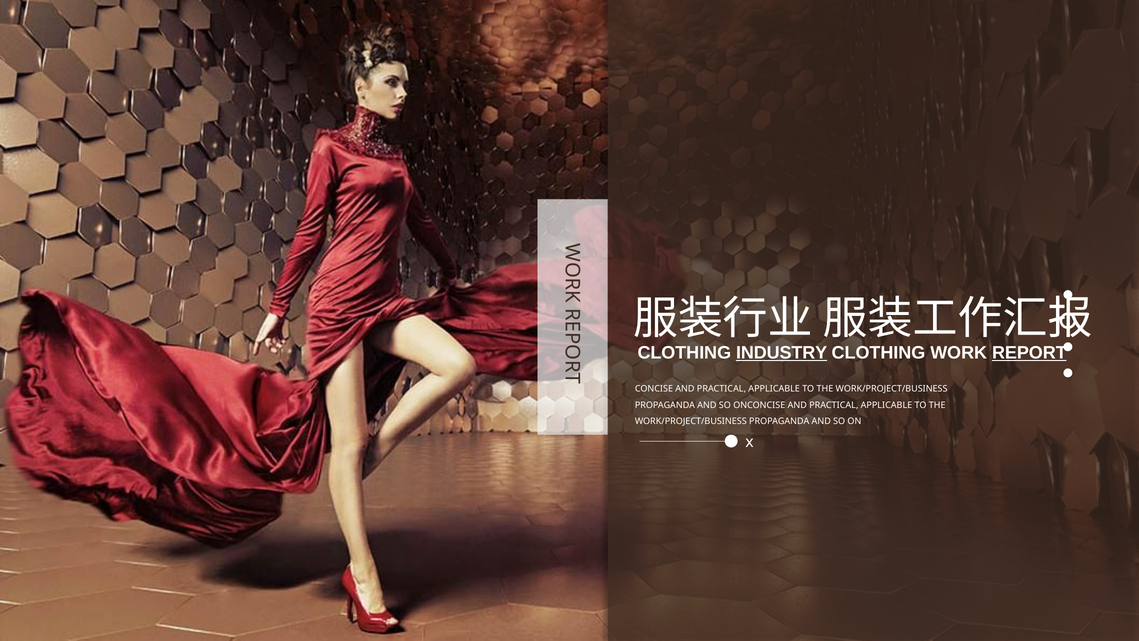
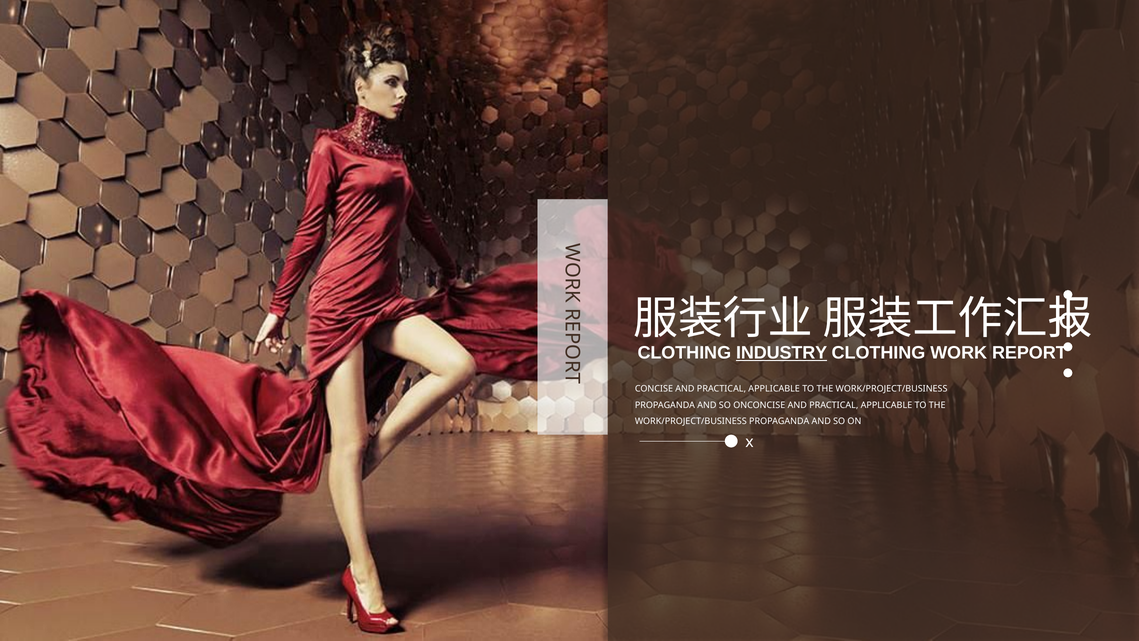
REPORT underline: present -> none (1029, 353)
